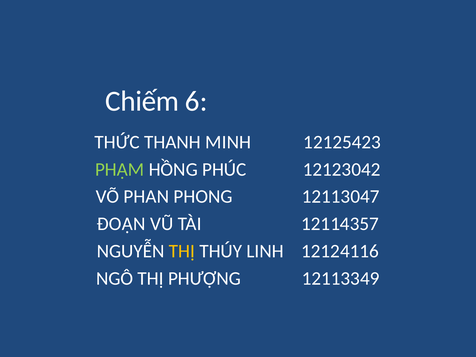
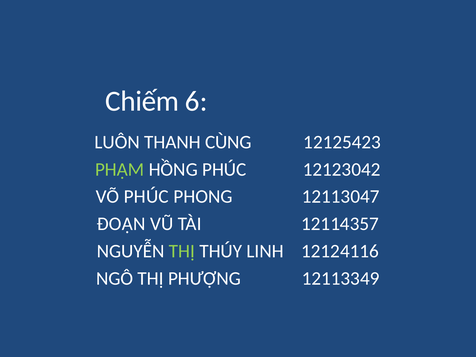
THỨC: THỨC -> LUÔN (117, 142)
MINH: MINH -> CÙNG (228, 142)
VÕ PHAN: PHAN -> PHÚC (146, 197)
THỊ colour: yellow -> light green (182, 251)
